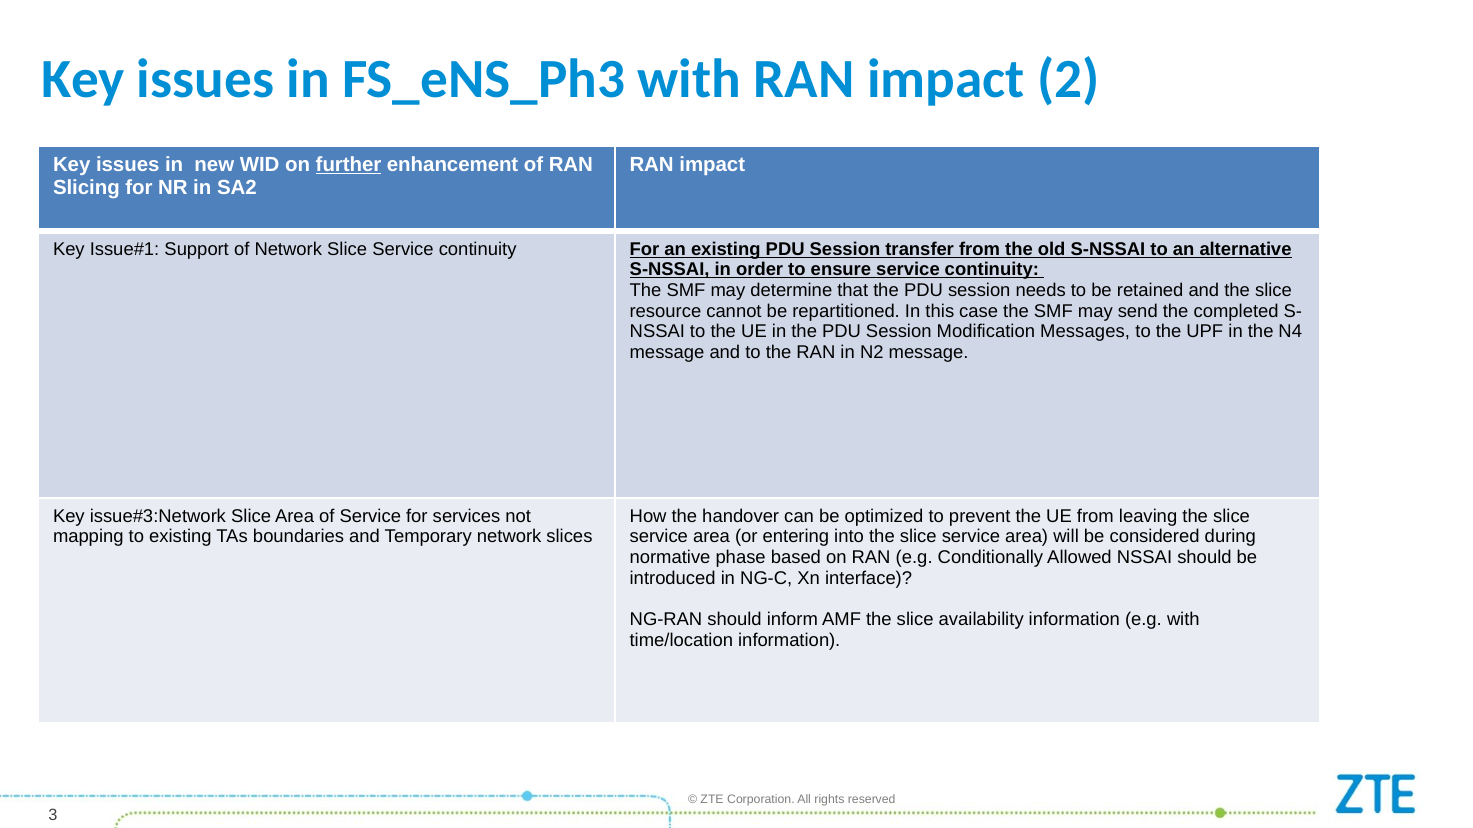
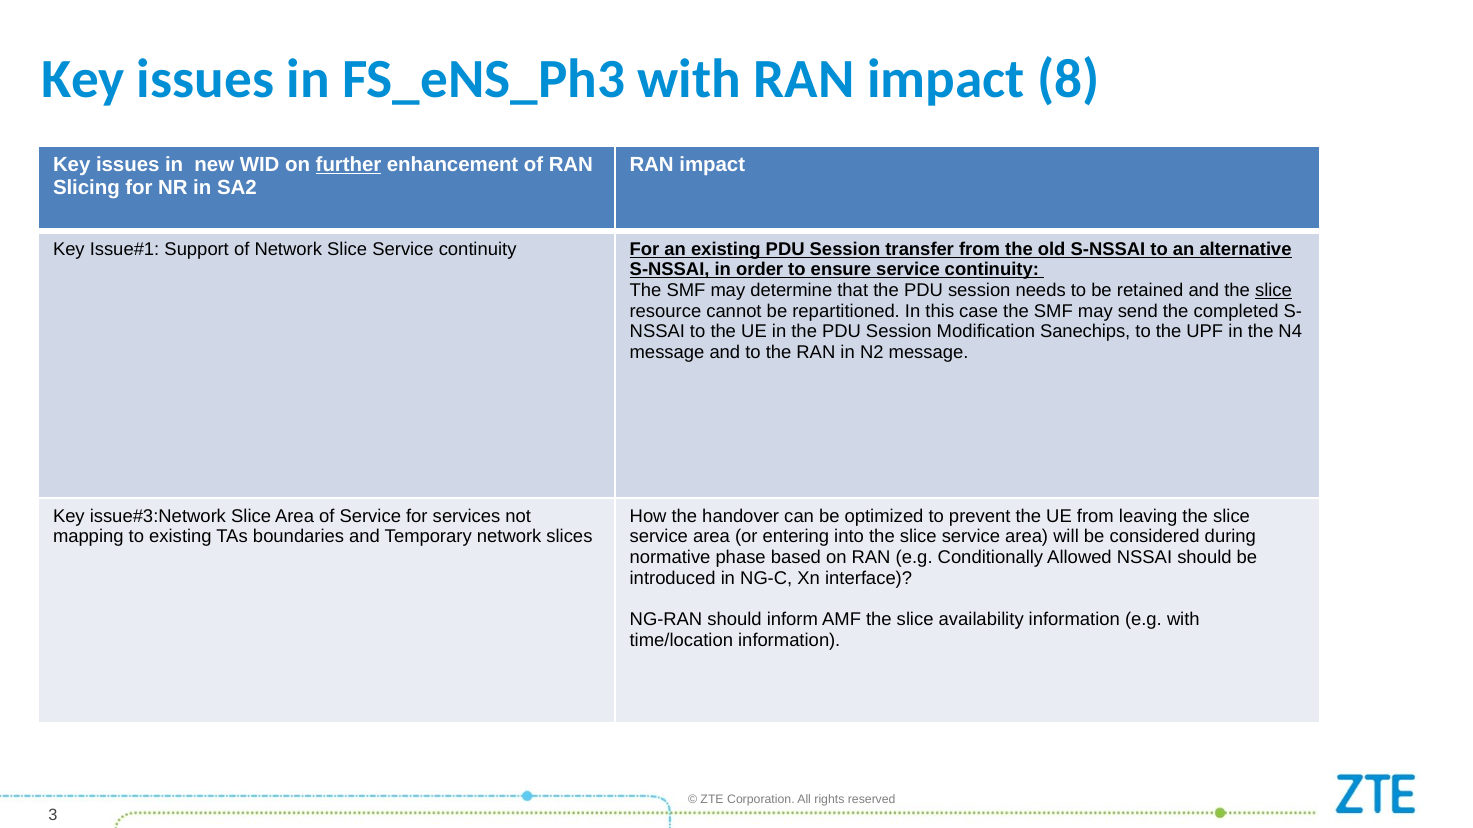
2: 2 -> 8 (1068, 80)
slice underline: none -> present (1274, 291)
Messages: Messages -> Sanechips (1085, 332)
